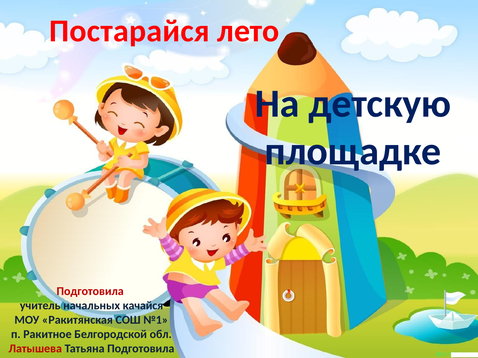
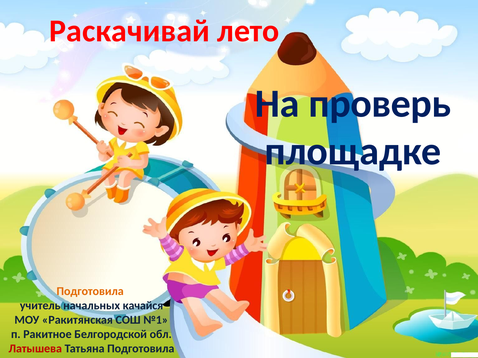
Постарайся: Постарайся -> Раскачивай (130, 31)
детскую: детскую -> проверь (380, 104)
Подготовила colour: red -> orange (90, 292)
